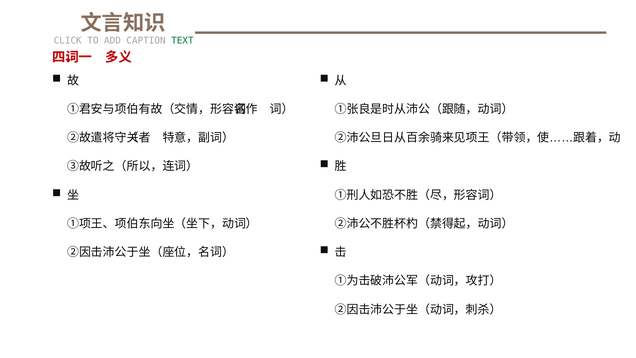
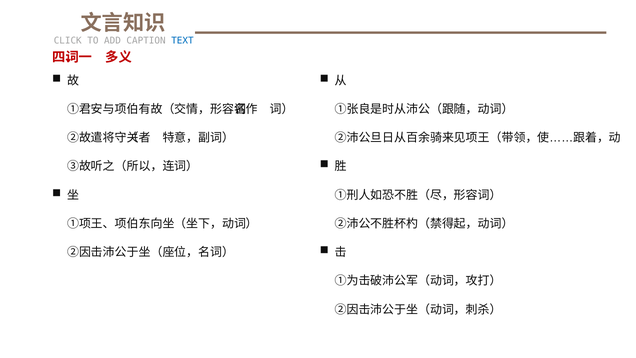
TEXT colour: green -> blue (182, 41)
